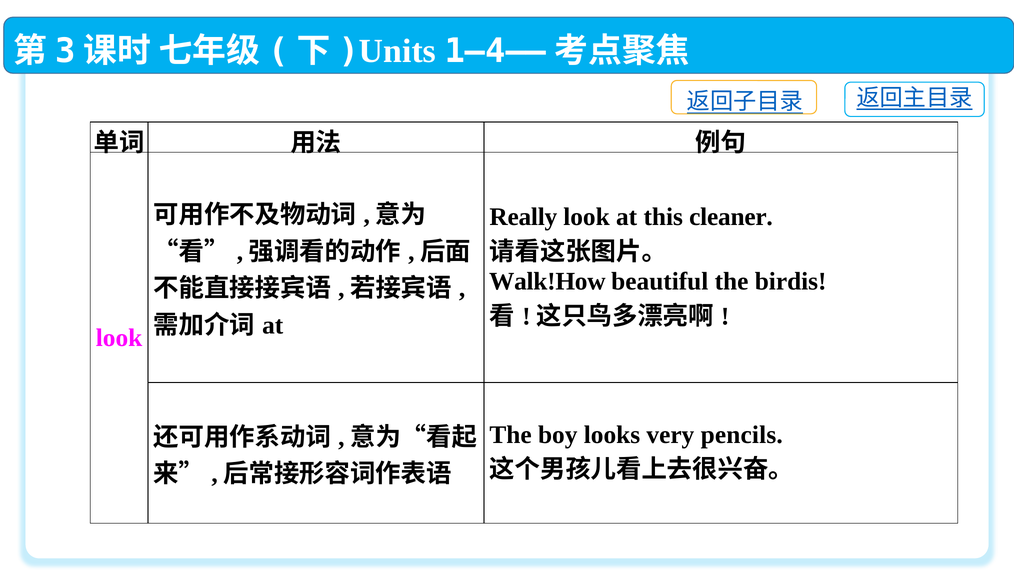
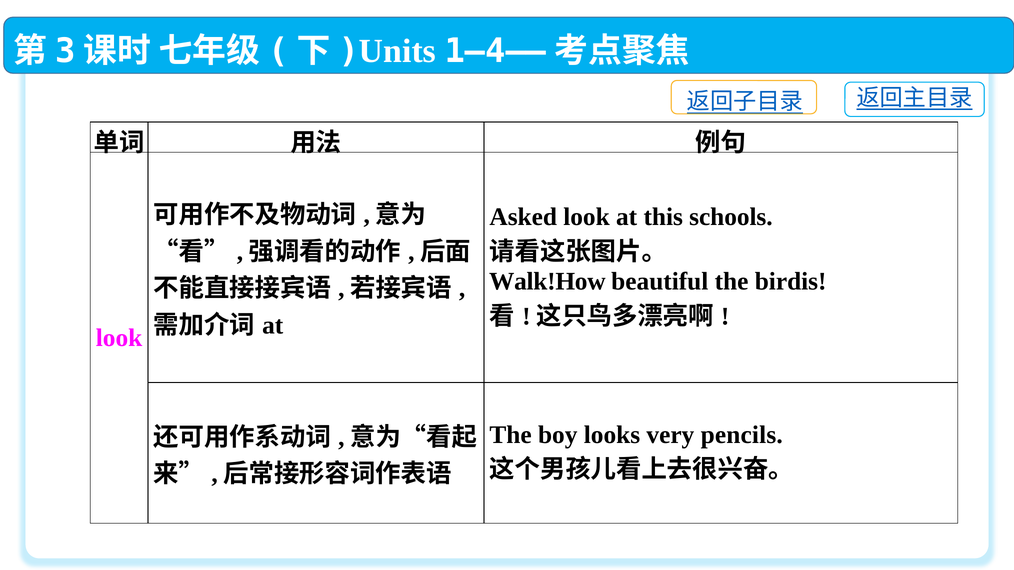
Really: Really -> Asked (523, 217)
cleaner: cleaner -> schools (731, 217)
